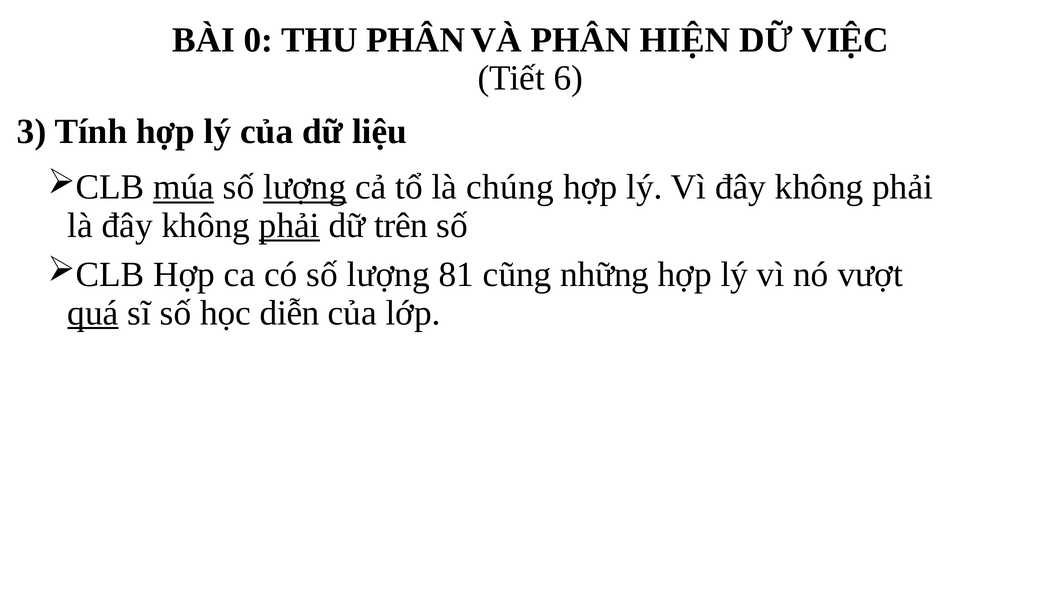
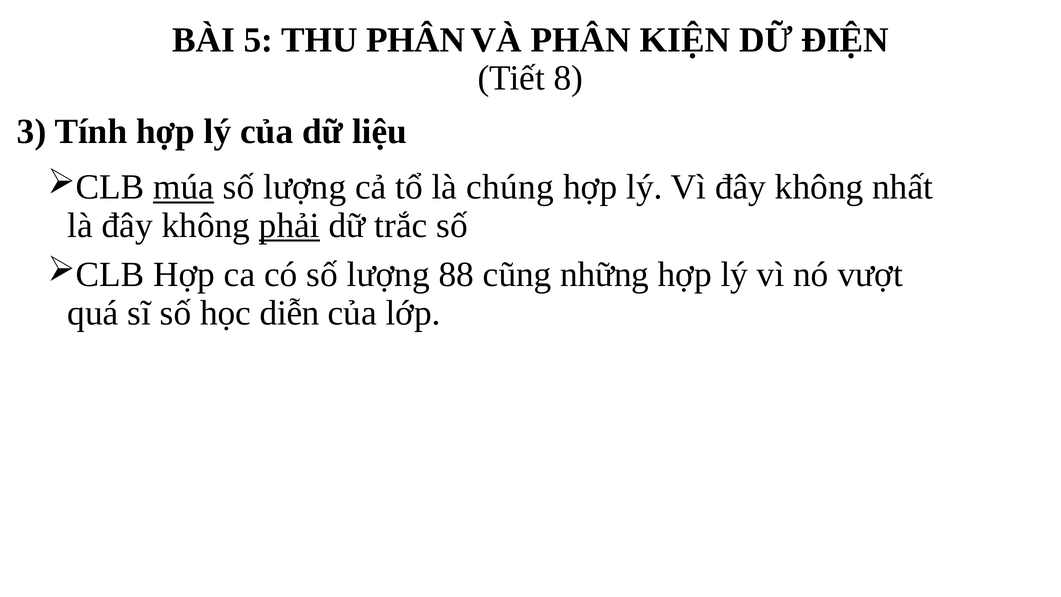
0: 0 -> 5 (258, 40)
HIỆN: HIỆN -> KIỆN (685, 40)
VIỆC: VIỆC -> ĐIỆN (845, 40)
6: 6 -> 8 (569, 78)
lượng underline: present -> none (305, 187)
Vì đây không phải: phải -> nhất (903, 187)
trên: trên -> trắc (401, 225)
81: 81 -> 88 (456, 275)
quá underline: present -> none (93, 313)
